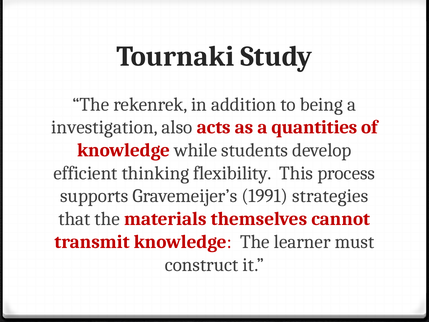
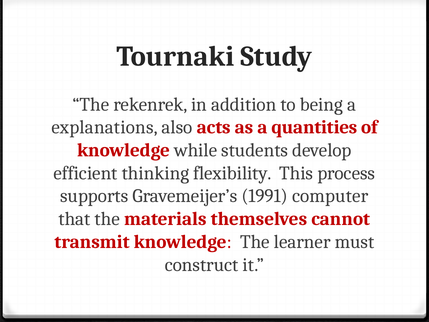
investigation: investigation -> explanations (105, 127)
strategies: strategies -> computer (330, 196)
